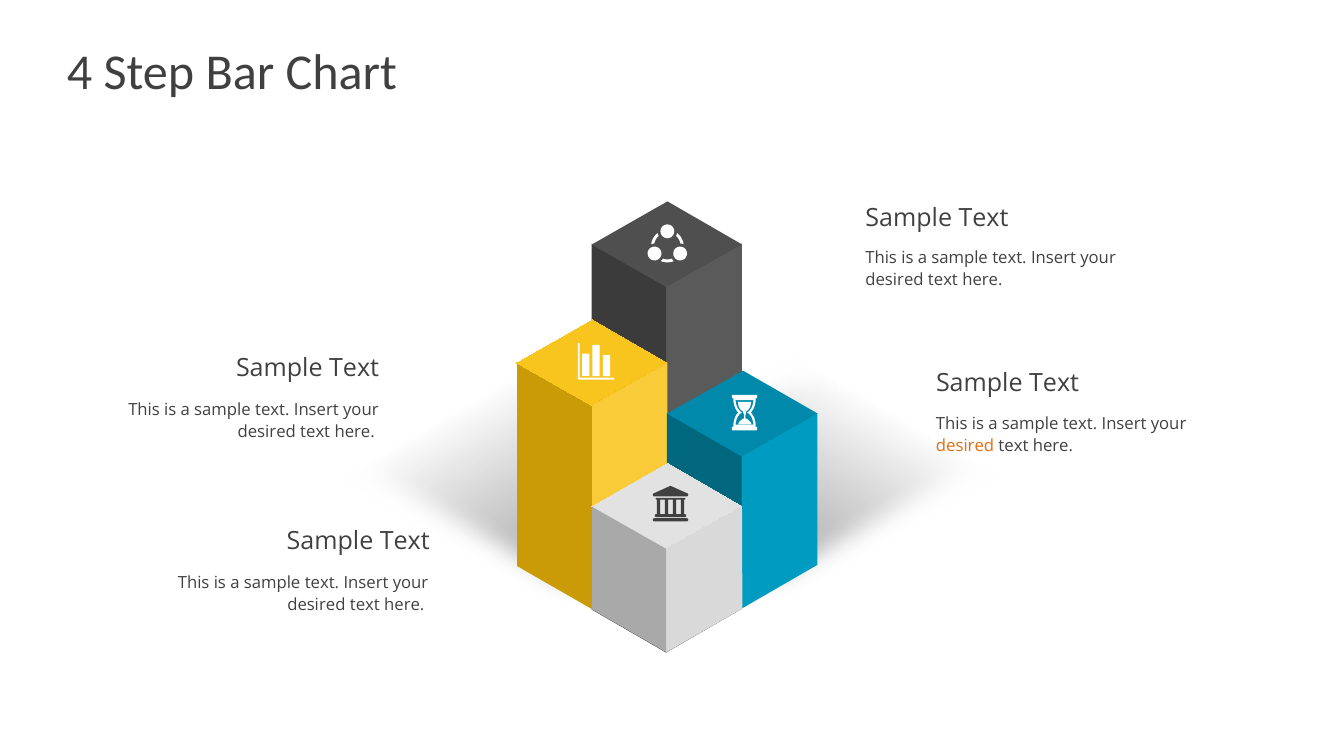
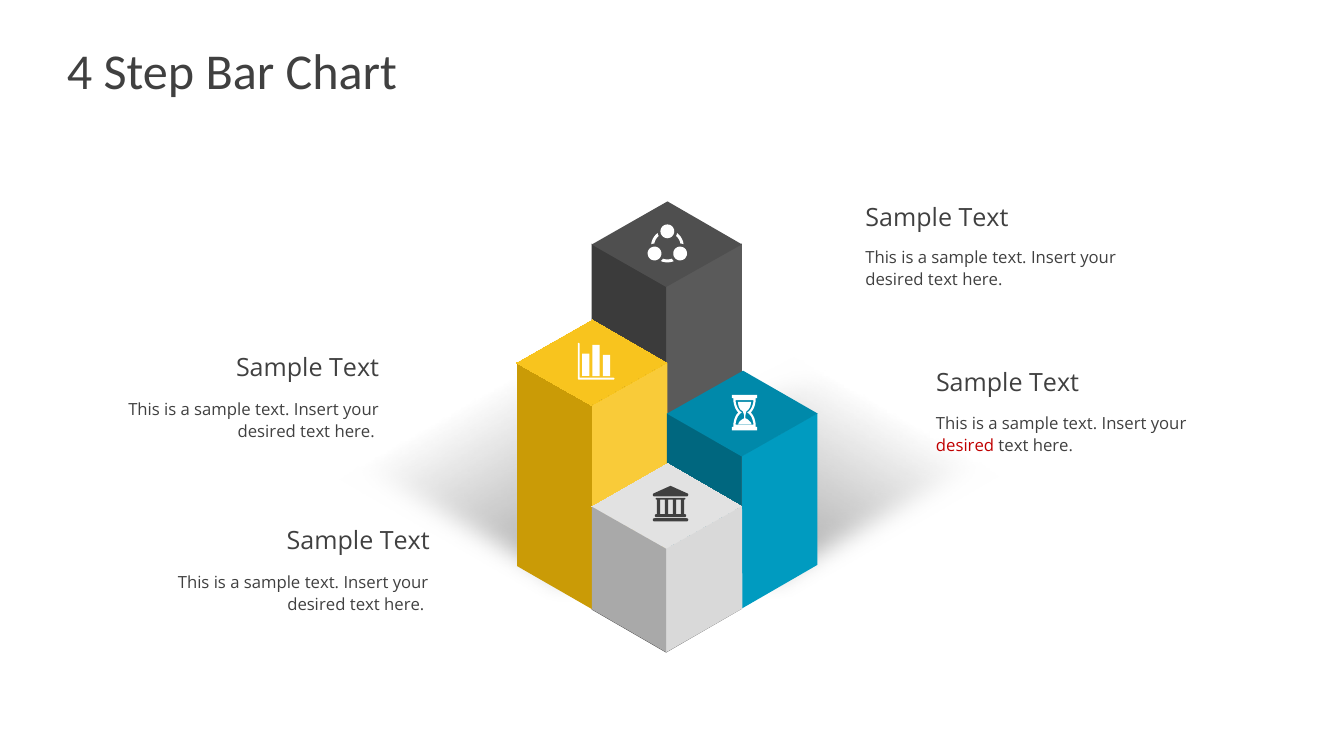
desired colour: orange -> red (965, 446)
